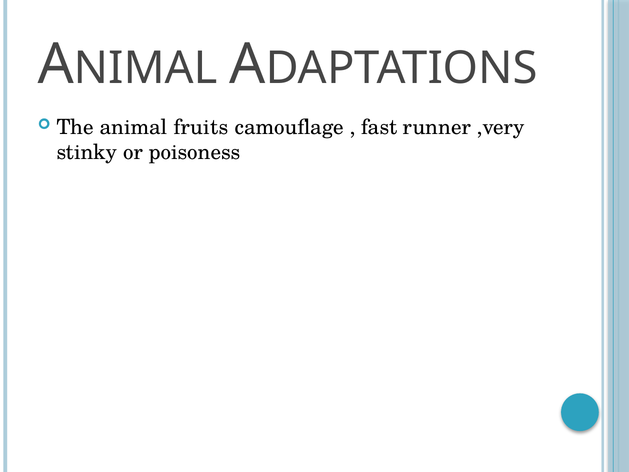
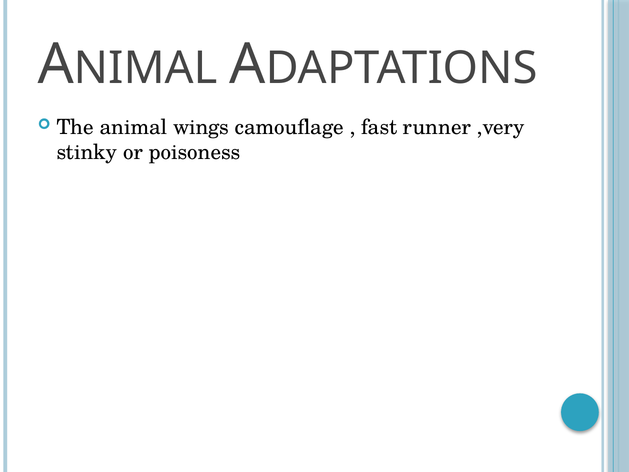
fruits: fruits -> wings (201, 127)
